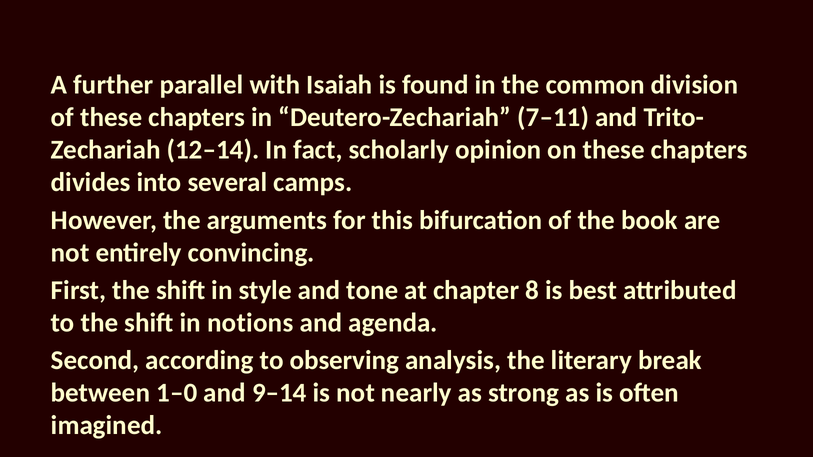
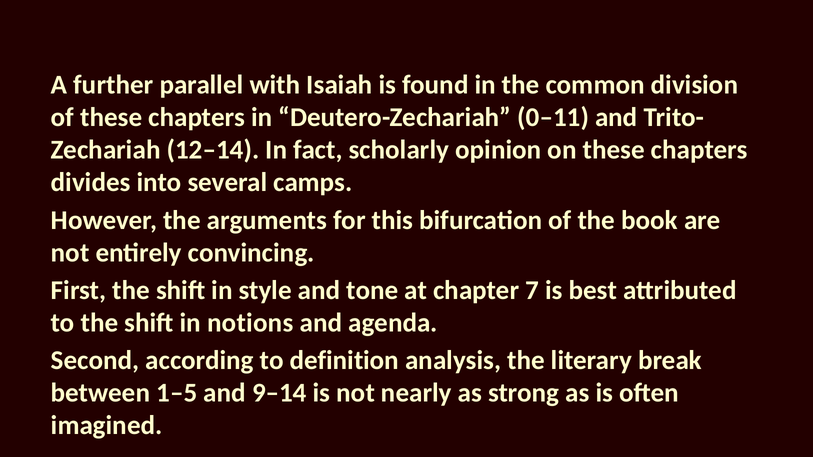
7–11: 7–11 -> 0–11 (553, 118)
8: 8 -> 7 (532, 290)
observing: observing -> definition (344, 361)
1–0: 1–0 -> 1–5 (177, 393)
